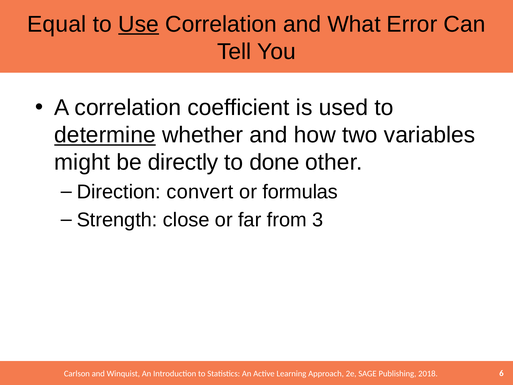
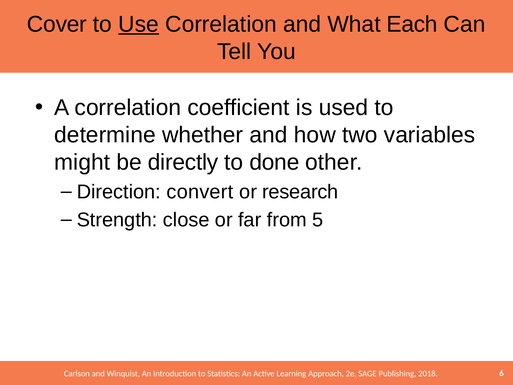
Equal: Equal -> Cover (57, 24)
Error: Error -> Each (412, 24)
determine underline: present -> none (105, 135)
formulas: formulas -> research (300, 192)
3: 3 -> 5 (318, 220)
